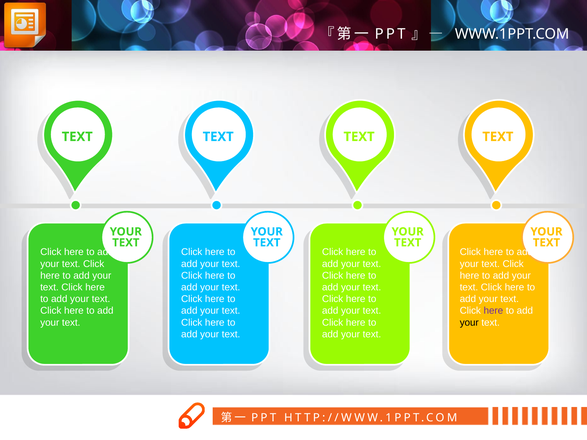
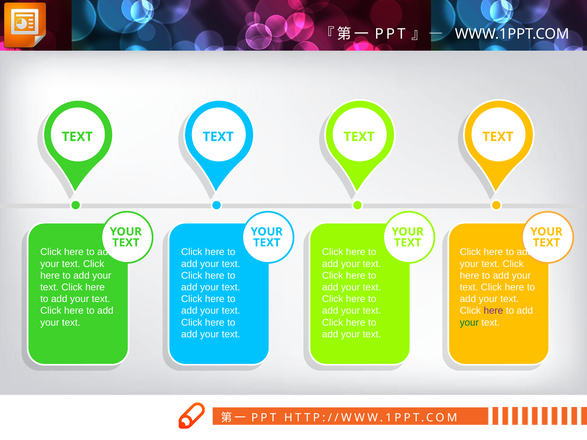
your colour: black -> green (469, 323)
